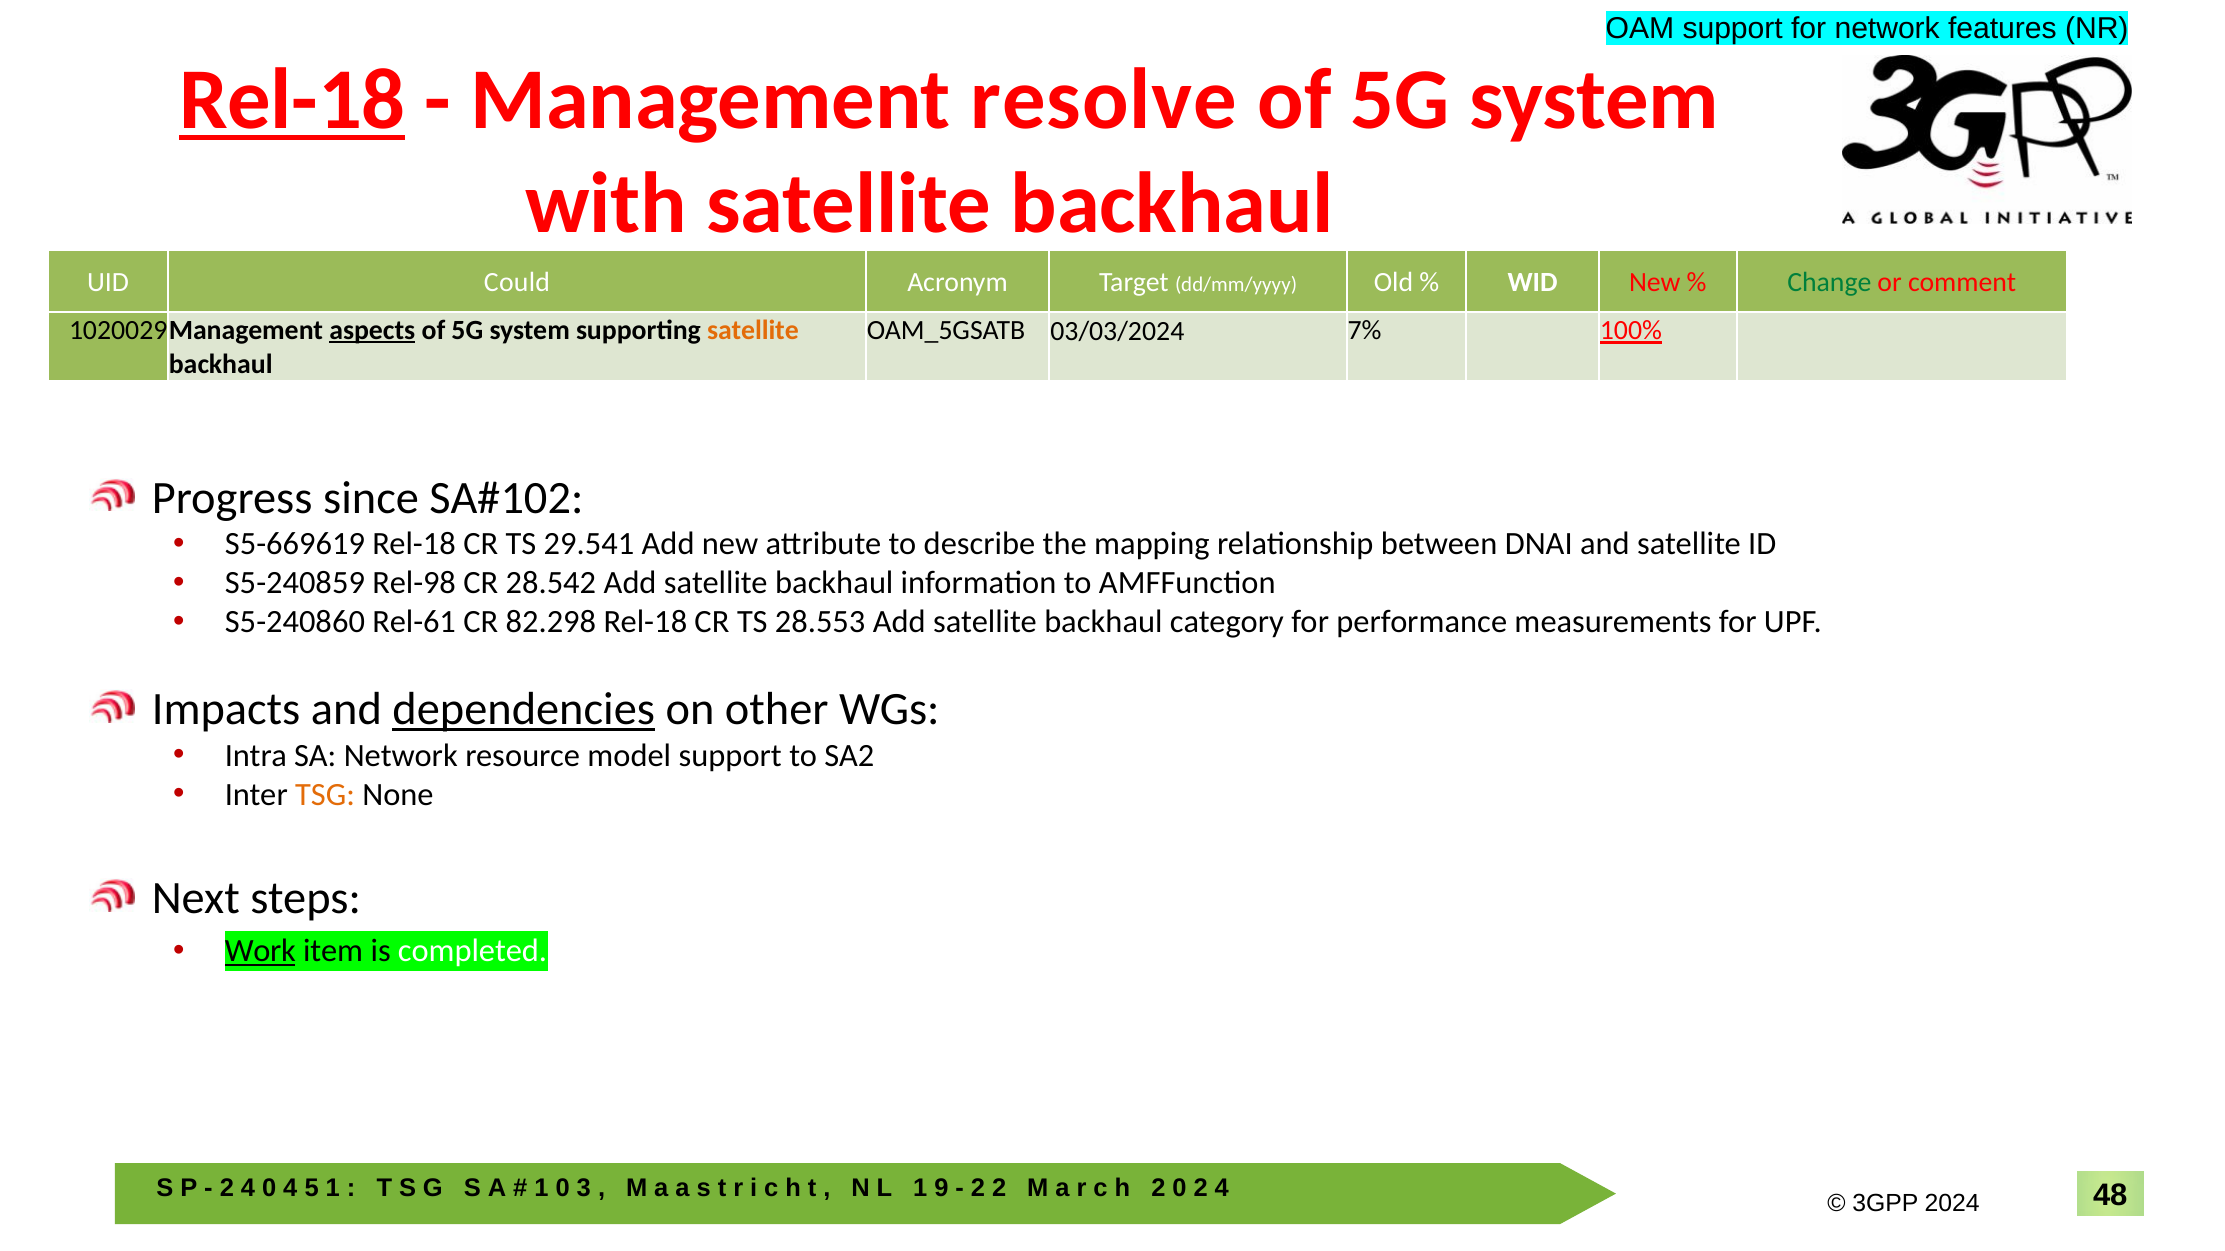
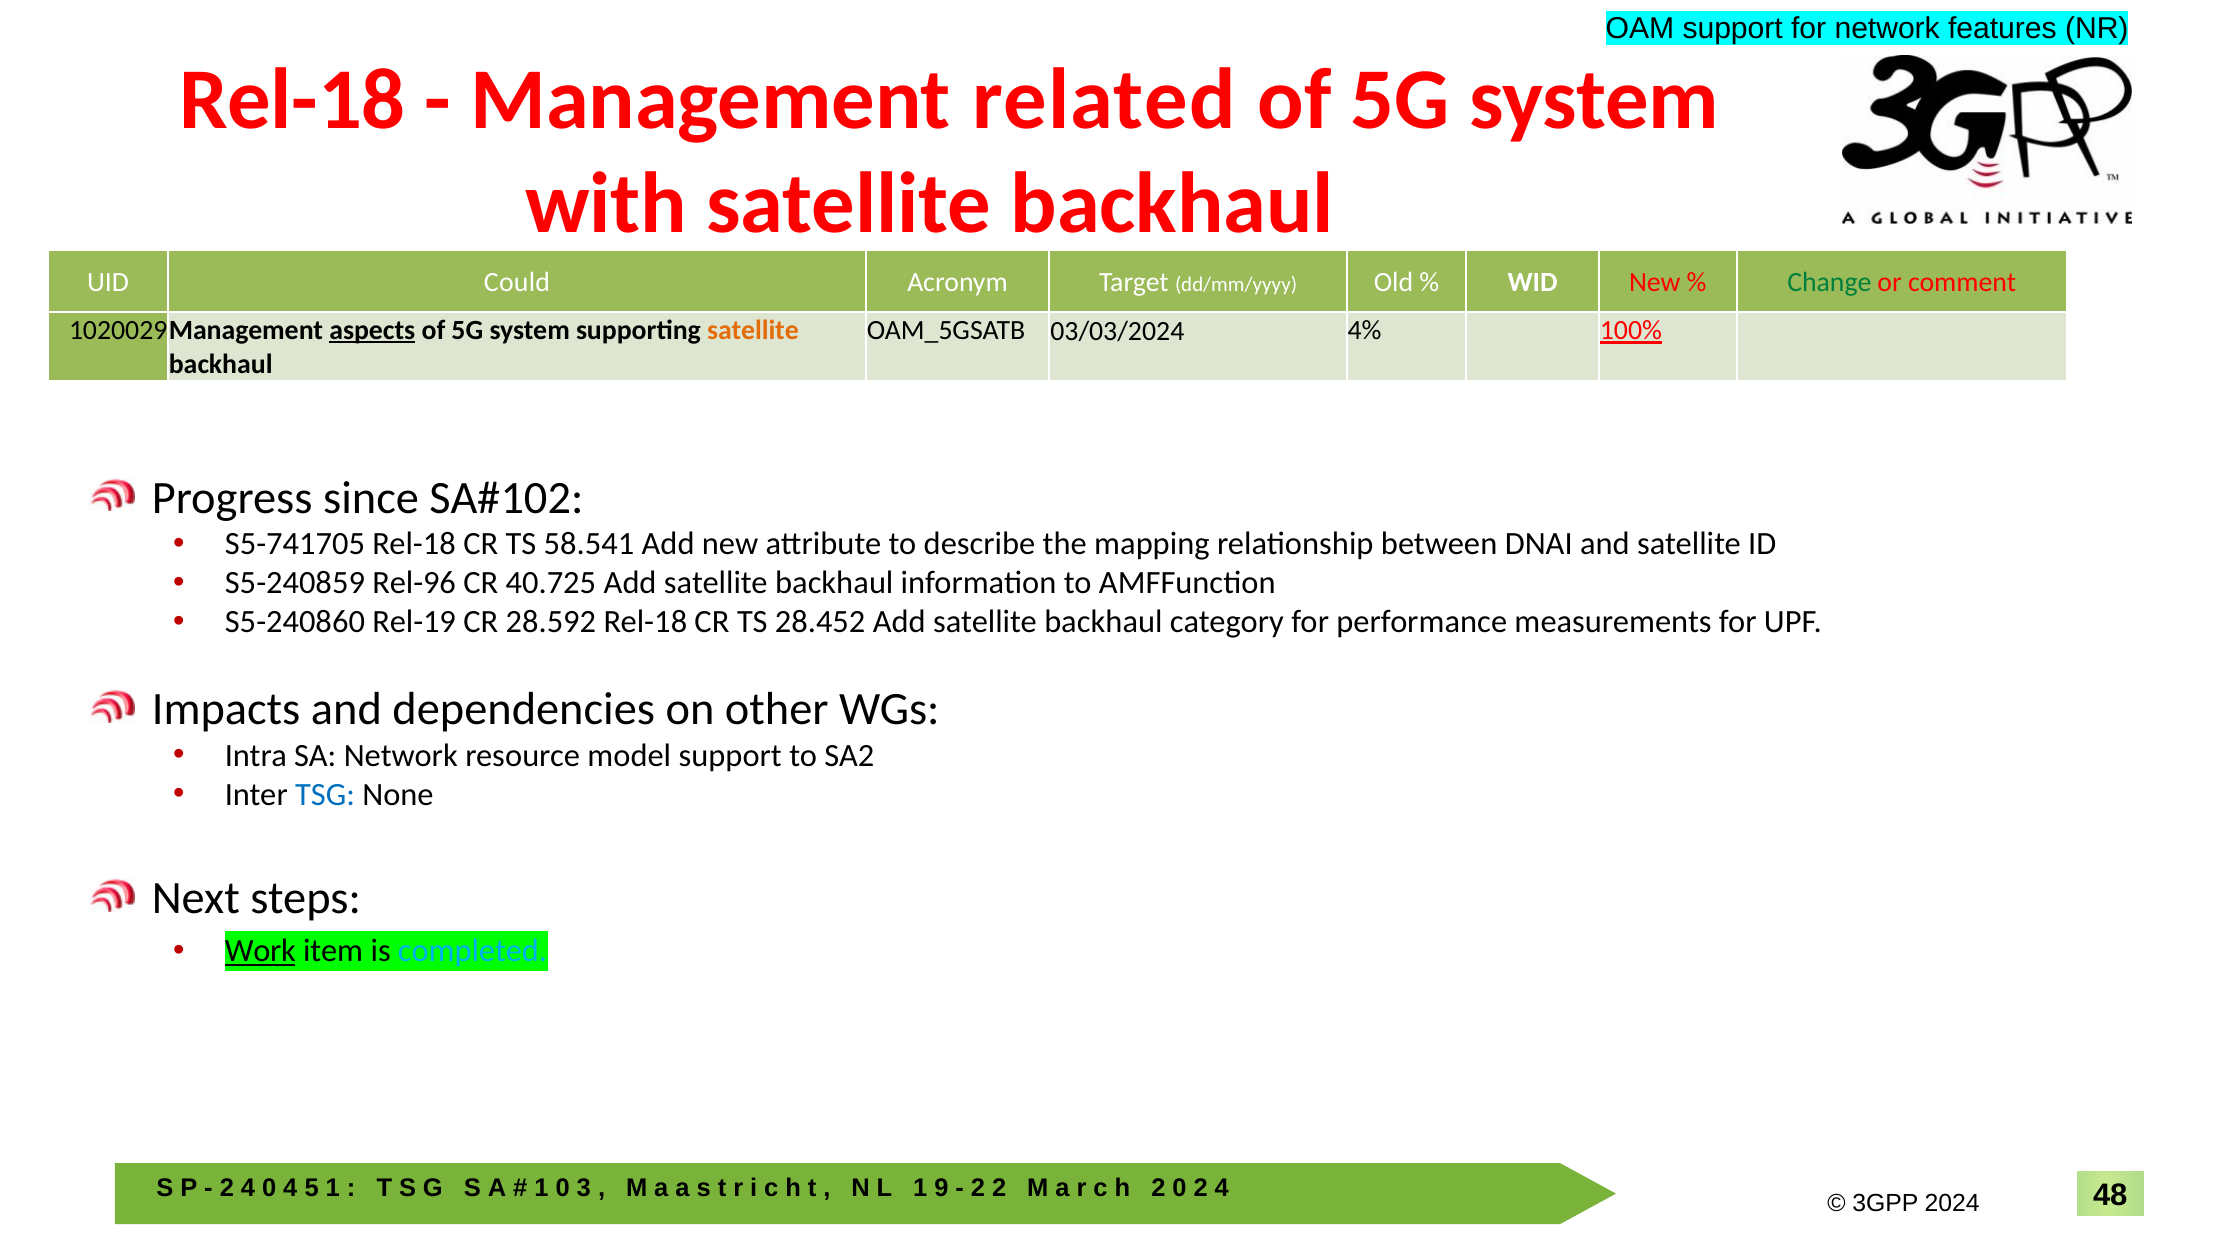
Rel-18 underline: present -> none (292, 100)
resolve: resolve -> related (1104, 100)
7%: 7% -> 4% (1365, 330)
S5-669619: S5-669619 -> S5-741705 (295, 544)
29.541: 29.541 -> 58.541 (589, 544)
Rel-98: Rel-98 -> Rel-96 (414, 583)
28.542: 28.542 -> 40.725 (551, 583)
Rel-61: Rel-61 -> Rel-19 (414, 622)
82.298: 82.298 -> 28.592 (551, 622)
28.553: 28.553 -> 28.452 (820, 622)
dependencies underline: present -> none (524, 710)
TSG colour: orange -> blue (325, 795)
completed colour: white -> light blue (473, 952)
